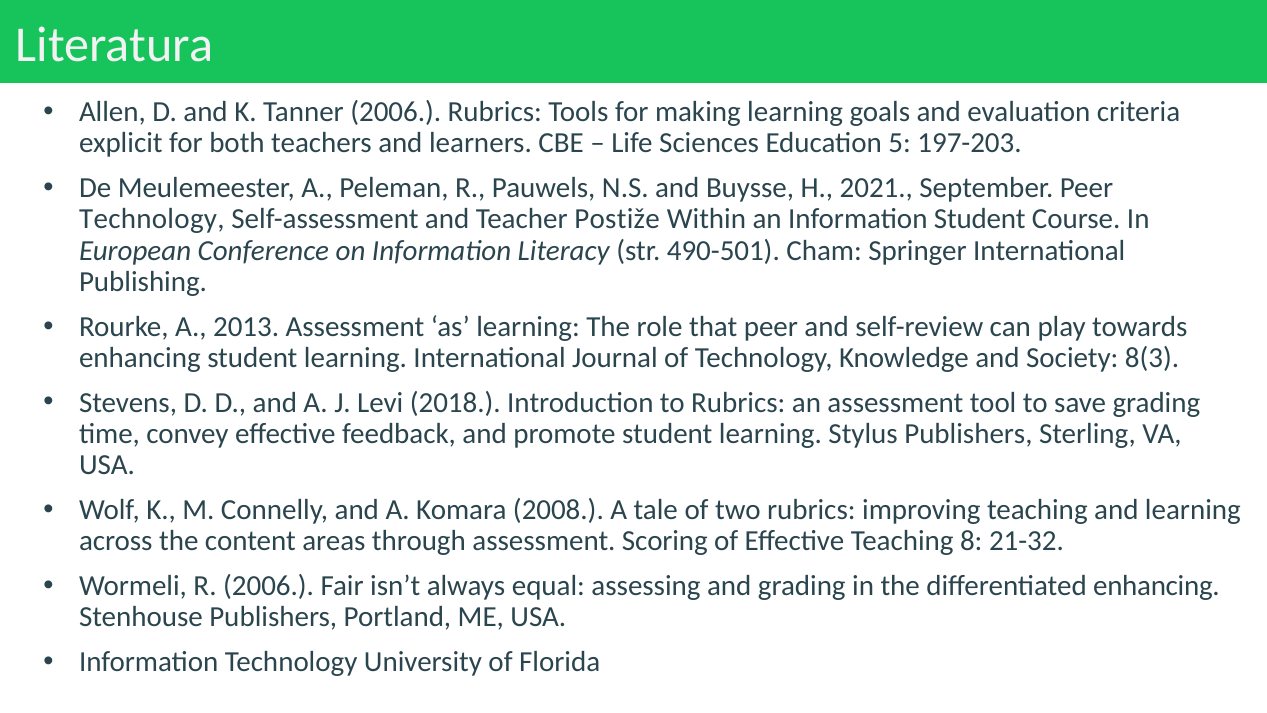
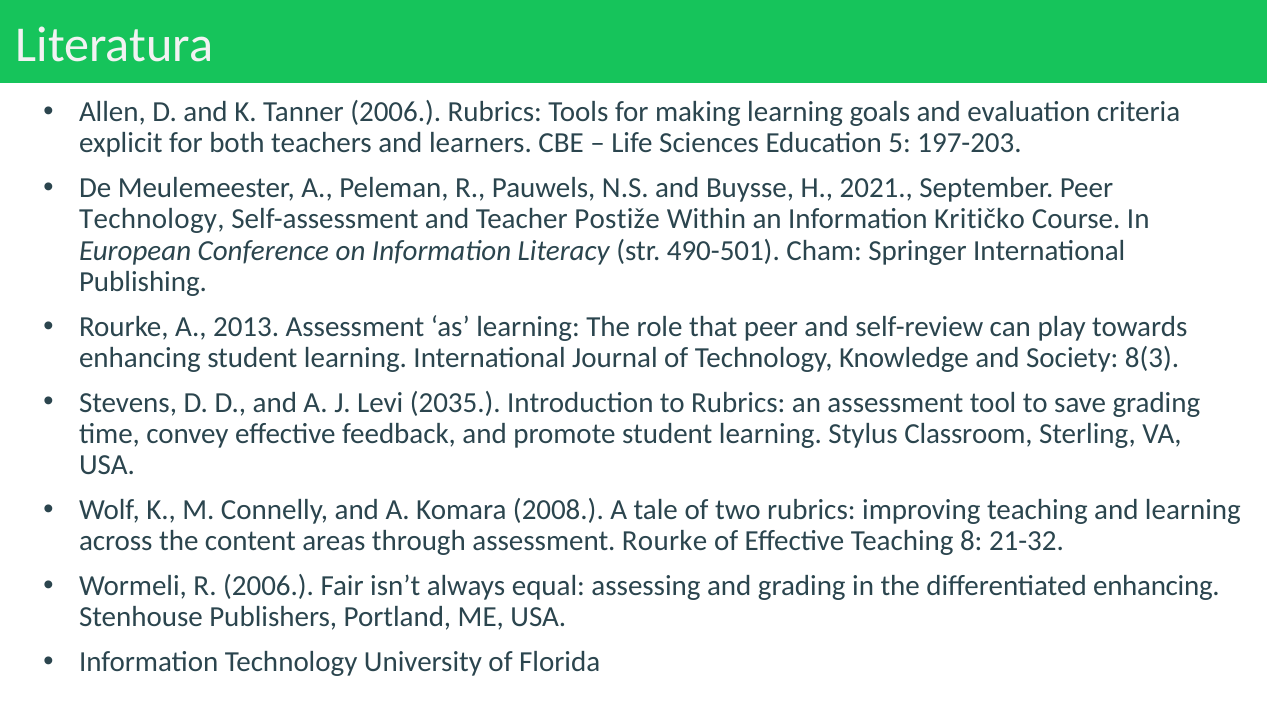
Information Student: Student -> Kritičko (980, 219)
2018: 2018 -> 2035 (455, 402)
Stylus Publishers: Publishers -> Classroom (968, 434)
assessment Scoring: Scoring -> Rourke (665, 541)
